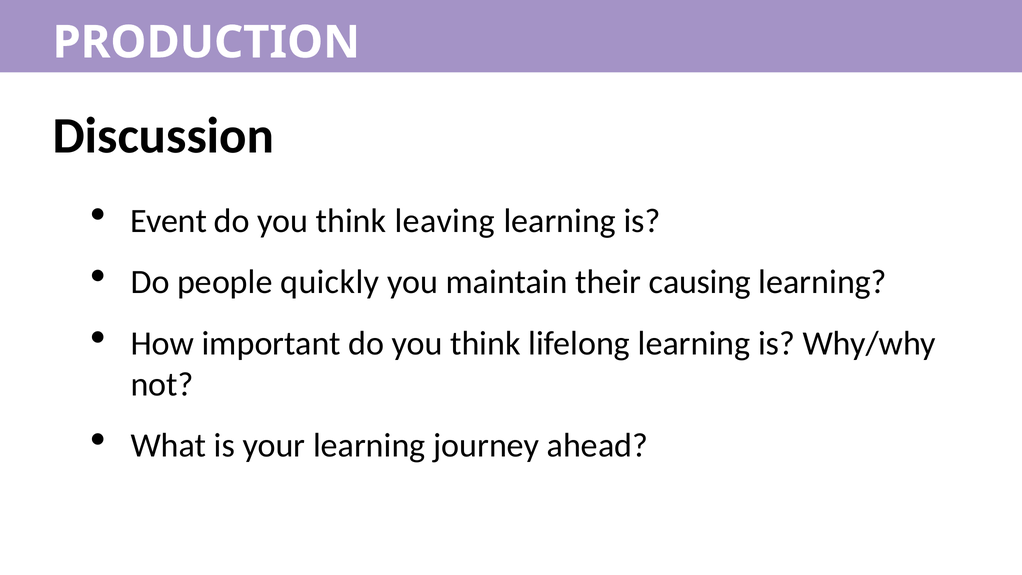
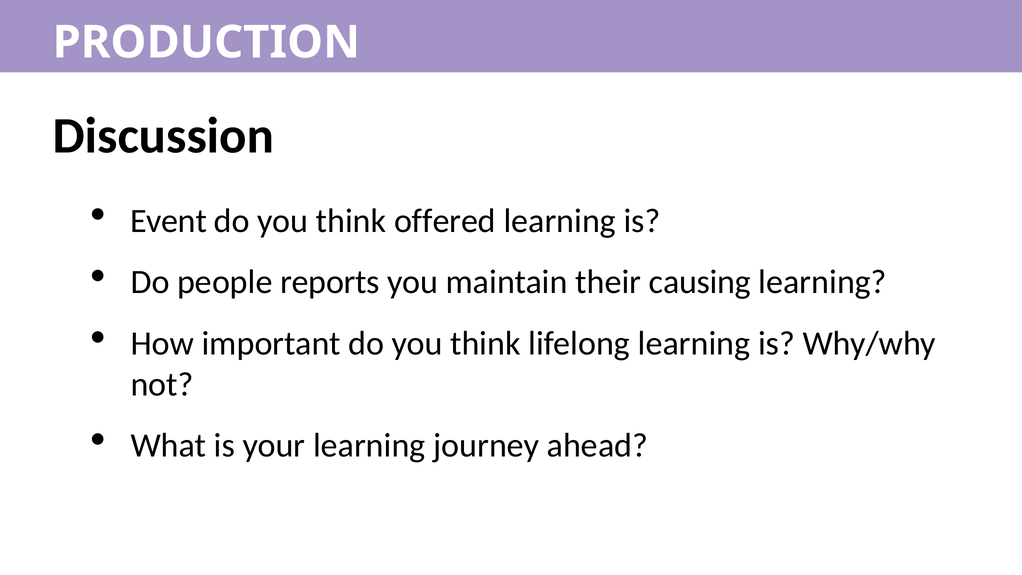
leaving: leaving -> offered (445, 221)
quickly: quickly -> reports (330, 282)
